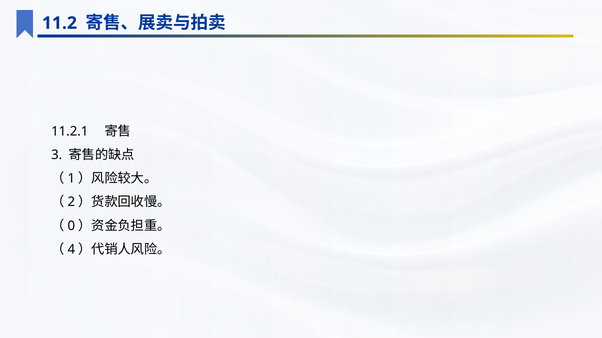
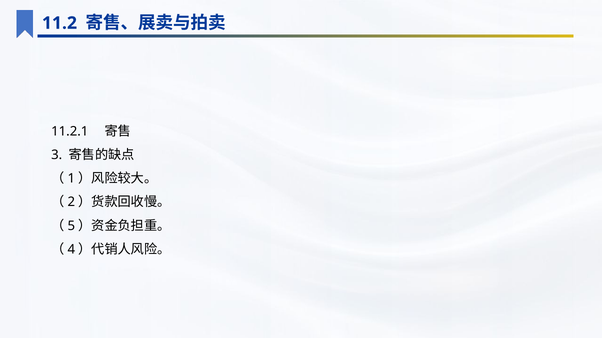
0: 0 -> 5 (71, 226)
